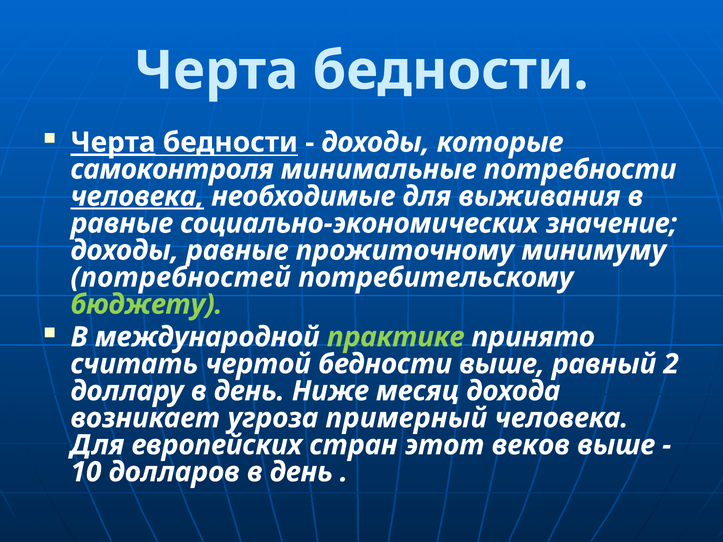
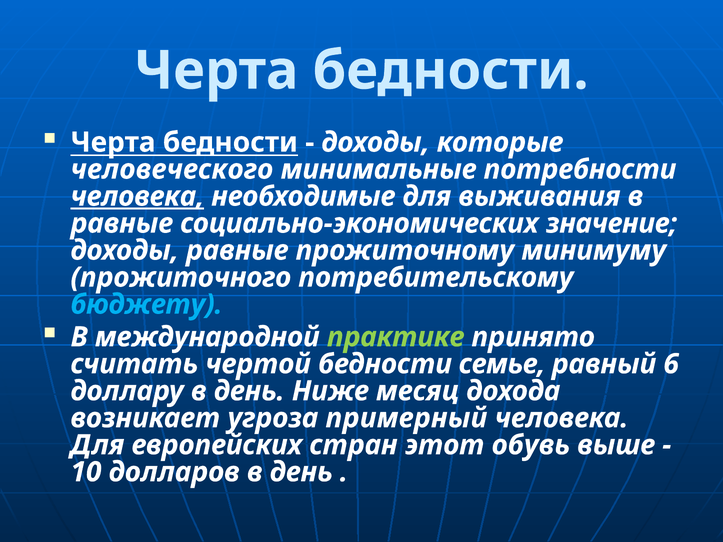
Черта underline: present -> none (113, 142)
самоконтроля: самоконтроля -> человеческого (172, 169)
потребностей: потребностей -> прожиточного (181, 278)
бюджету colour: light green -> light blue (147, 305)
бедности выше: выше -> семье (502, 364)
2: 2 -> 6 (671, 364)
веков: веков -> обувь (531, 445)
